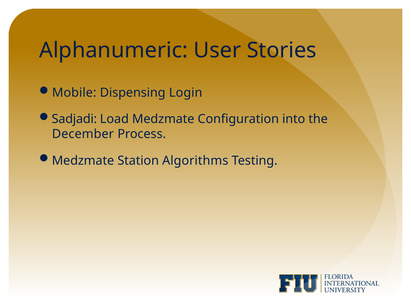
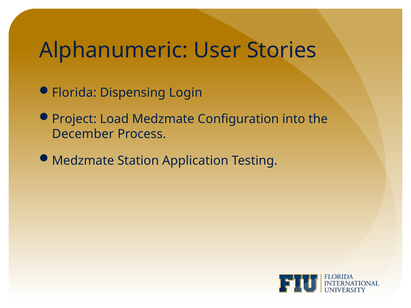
Mobile: Mobile -> Florida (74, 93)
Sadjadi: Sadjadi -> Project (74, 119)
Algorithms: Algorithms -> Application (195, 161)
